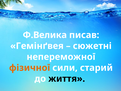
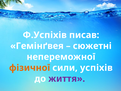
Ф.Велика: Ф.Велика -> Ф.Успіхів (45, 35)
старий: старий -> успіхів (96, 68)
життя colour: black -> purple (67, 78)
